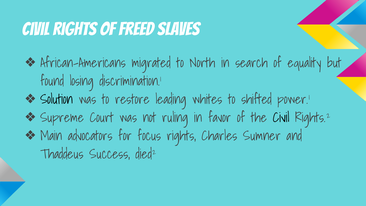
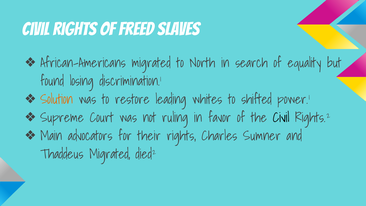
Solution colour: black -> orange (57, 99)
focus: focus -> their (149, 136)
Thaddeus Success: Success -> Migrated (110, 154)
